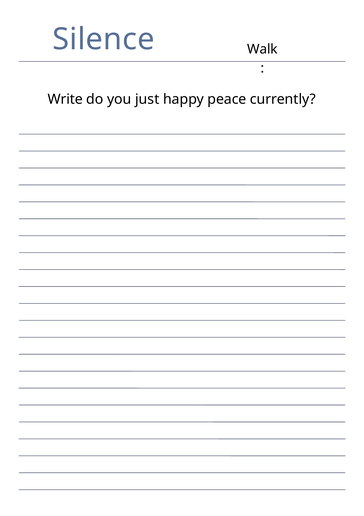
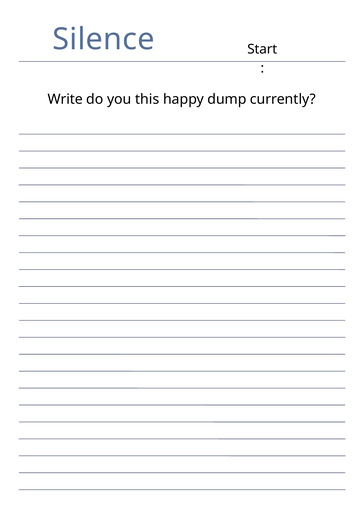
Walk: Walk -> Start (262, 49)
just: just -> this (147, 99)
peace: peace -> dump (227, 99)
